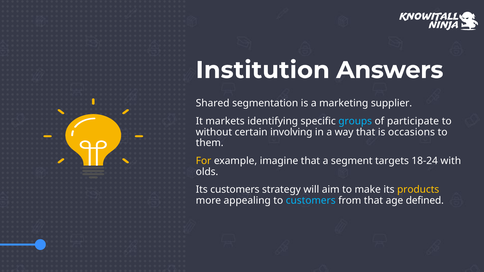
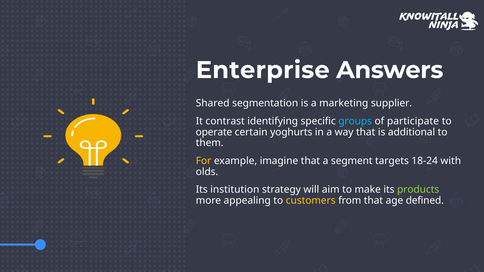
Institution: Institution -> Enterprise (263, 70)
markets: markets -> contrast (225, 121)
without: without -> operate (214, 132)
involving: involving -> yoghurts (291, 132)
occasions: occasions -> additional (412, 132)
Its customers: customers -> institution (235, 190)
products colour: yellow -> light green (418, 190)
customers colour: light blue -> yellow (311, 201)
